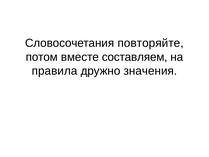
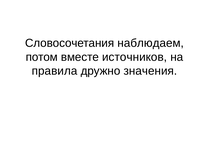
повторяйте: повторяйте -> наблюдаем (151, 43)
составляем: составляем -> источников (135, 57)
